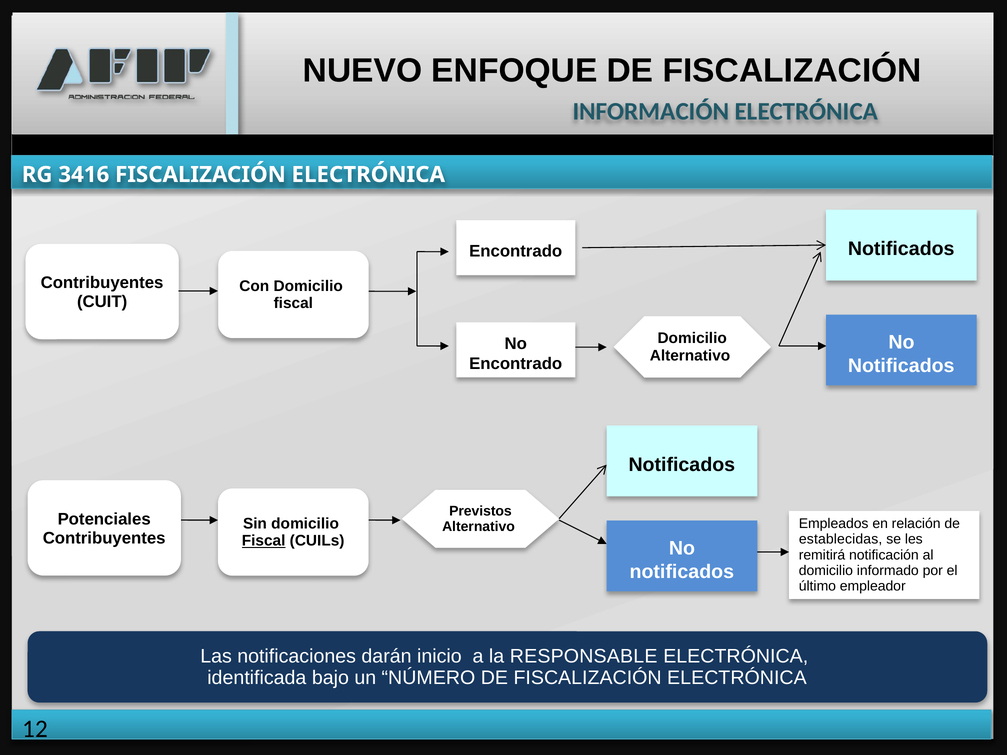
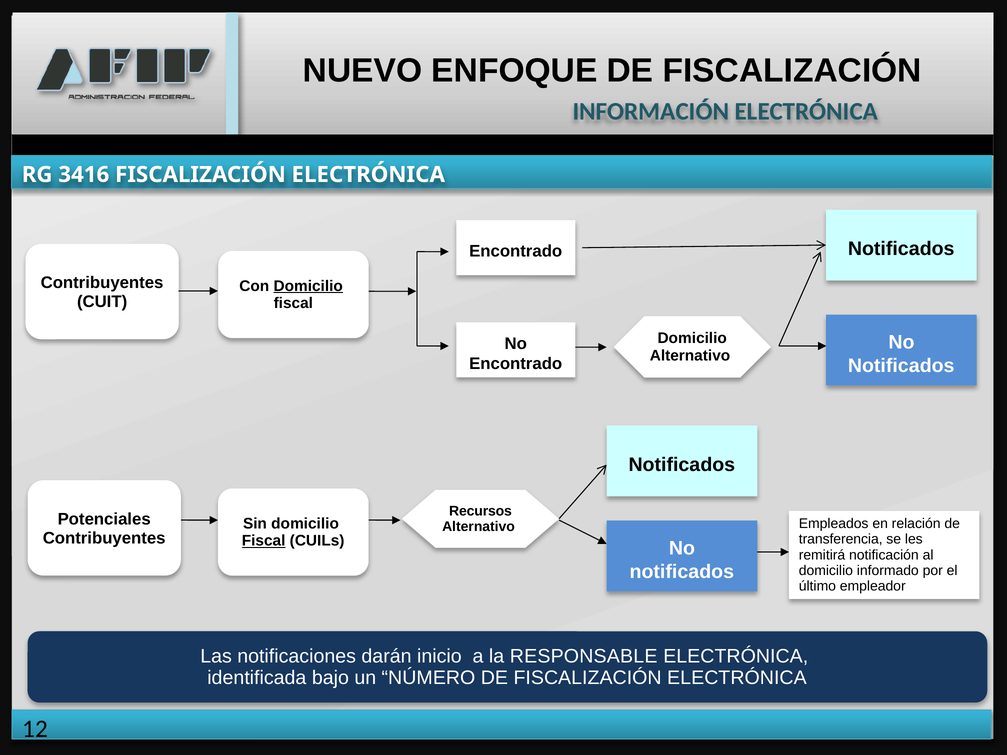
Domicilio underline: none -> present (308, 286)
Previstos: Previstos -> Recursos (481, 511)
establecidas: establecidas -> transferencia (841, 540)
